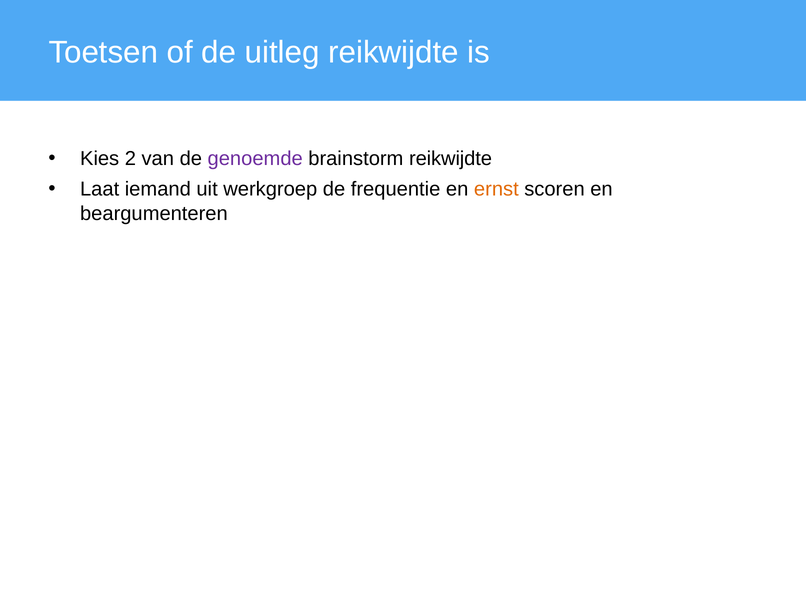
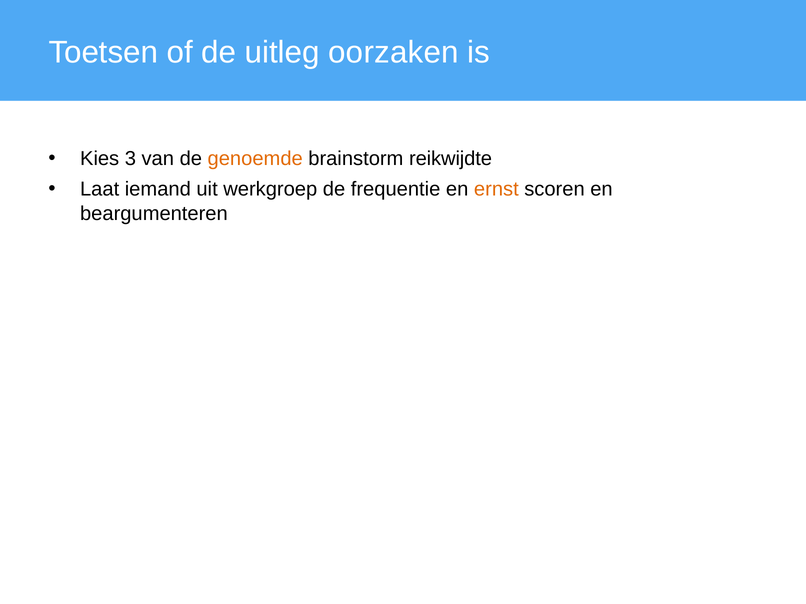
uitleg reikwijdte: reikwijdte -> oorzaken (393, 53)
2: 2 -> 3 (130, 159)
genoemde colour: purple -> orange (255, 159)
